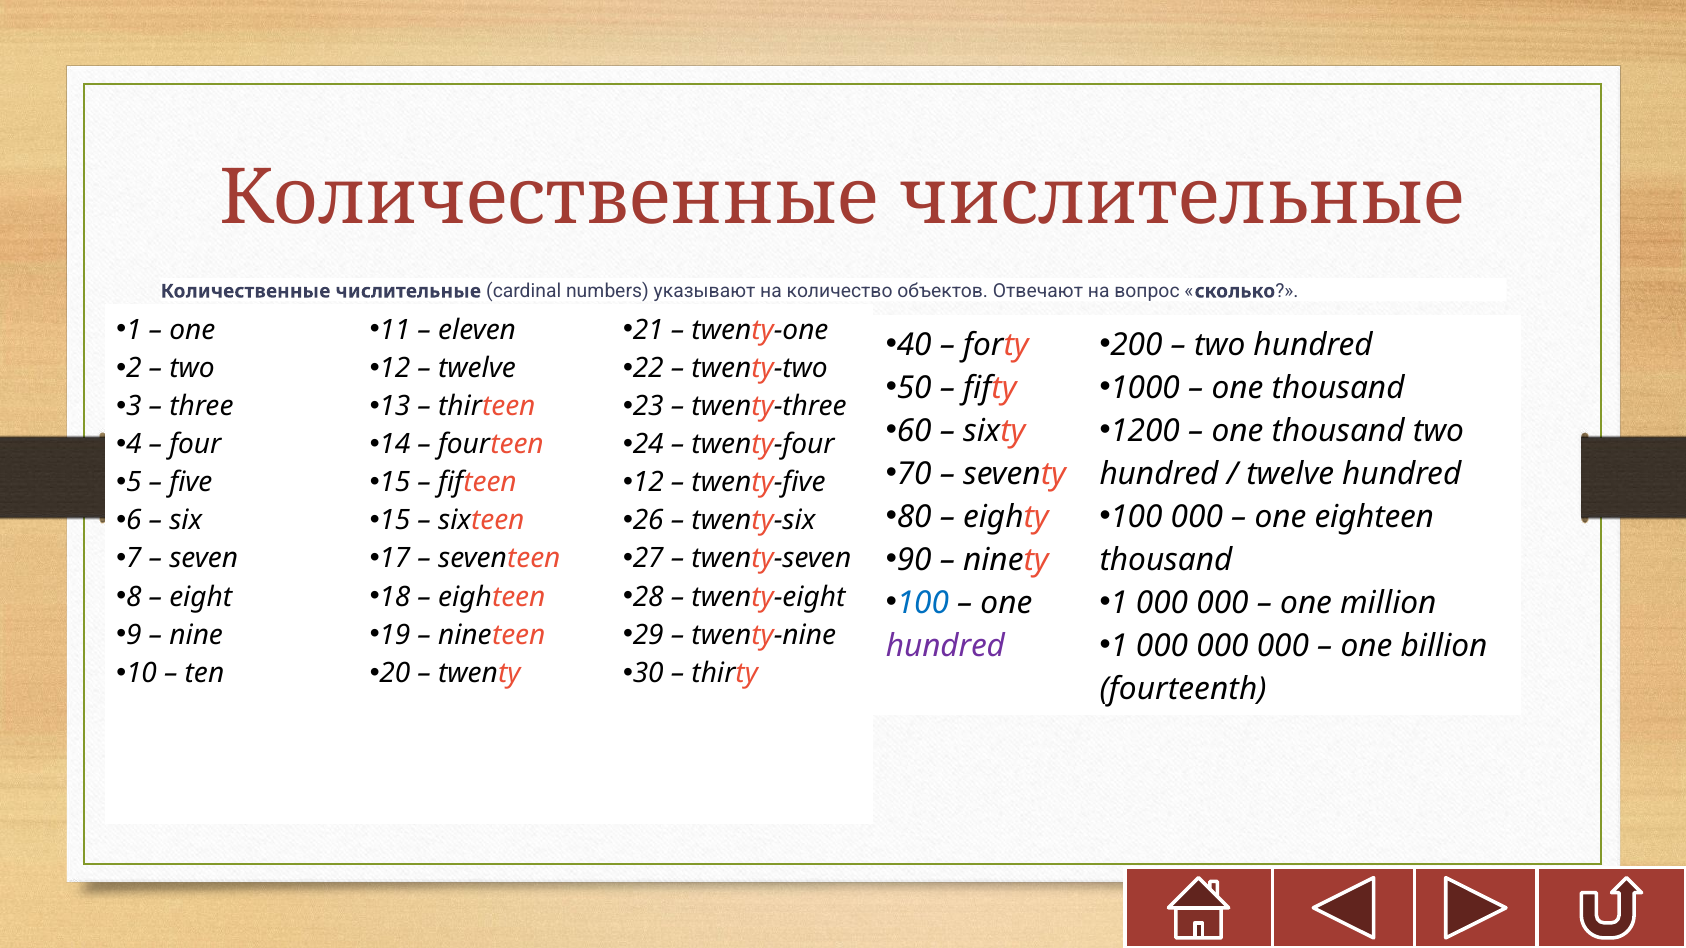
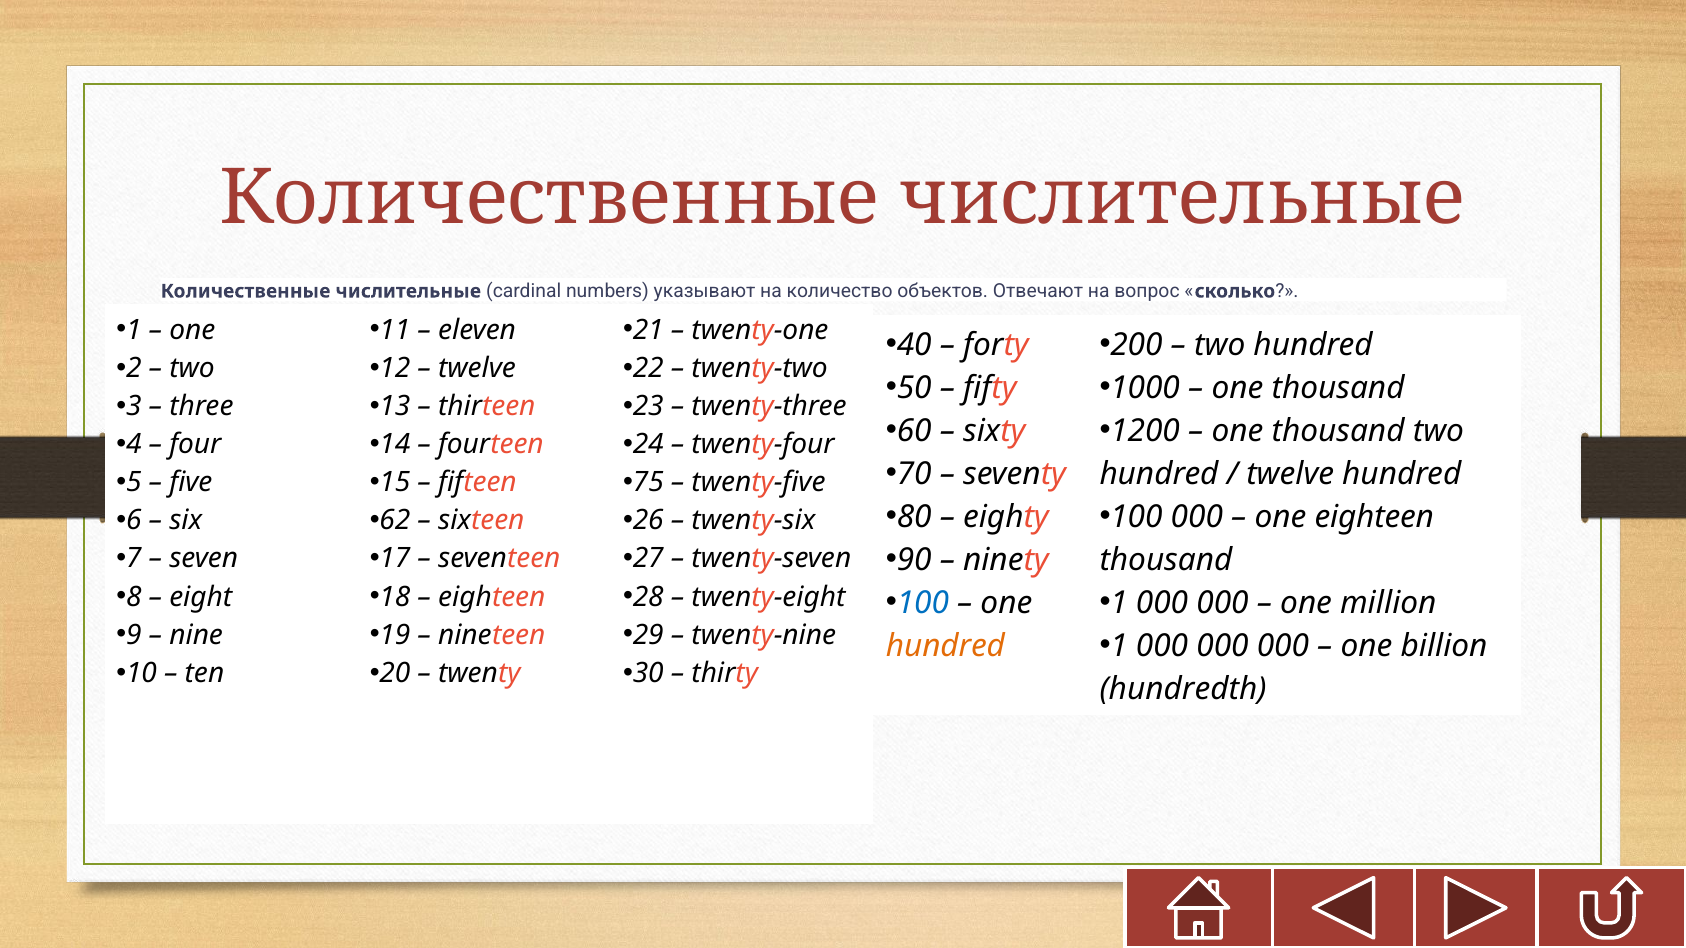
12: 12 -> 75 (648, 483)
15: 15 -> 62 (395, 521)
hundred colour: purple -> orange (945, 646)
fourteenth: fourteenth -> hundredth (1183, 689)
